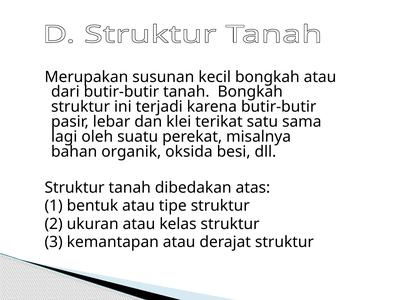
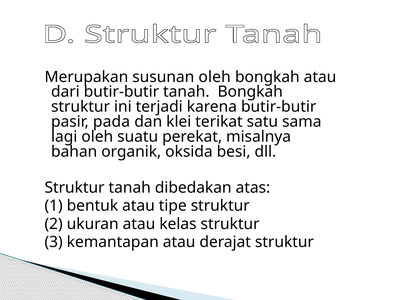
susunan kecil: kecil -> oleh (215, 77)
lebar: lebar -> pada (111, 122)
